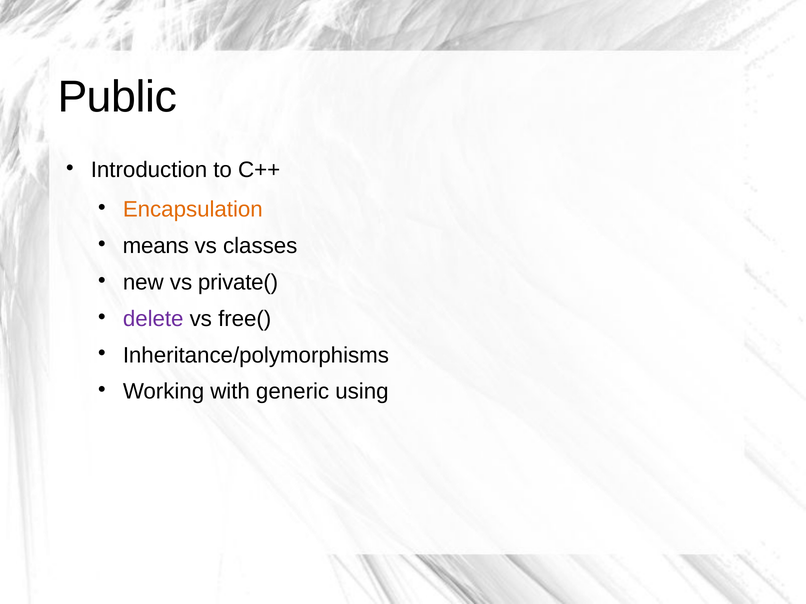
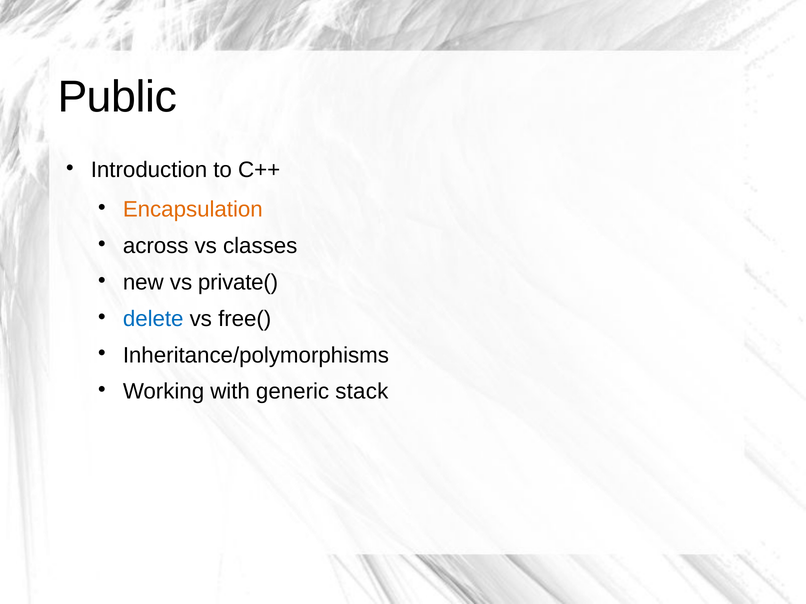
means: means -> across (156, 246)
delete colour: purple -> blue (153, 319)
using: using -> stack (362, 392)
